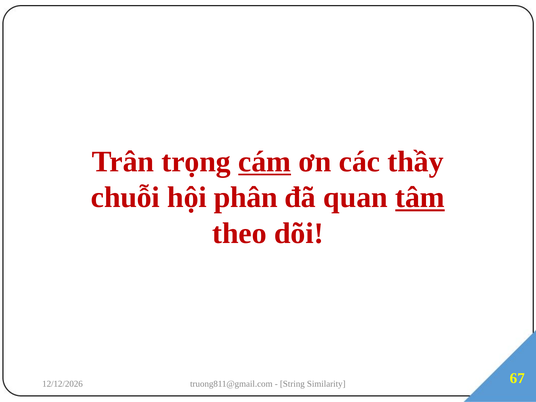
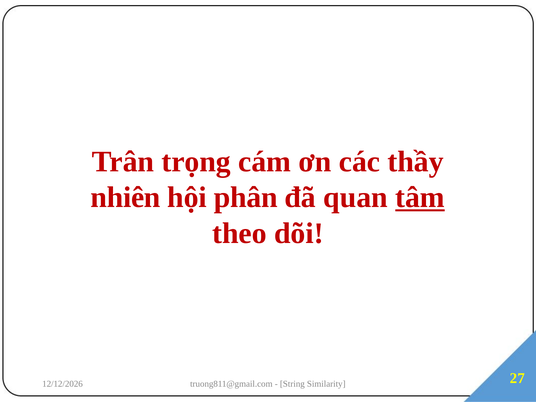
cám underline: present -> none (265, 162)
chuỗi: chuỗi -> nhiên (126, 198)
67: 67 -> 27 (517, 378)
